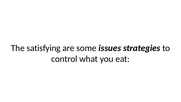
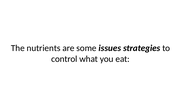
satisfying: satisfying -> nutrients (44, 48)
